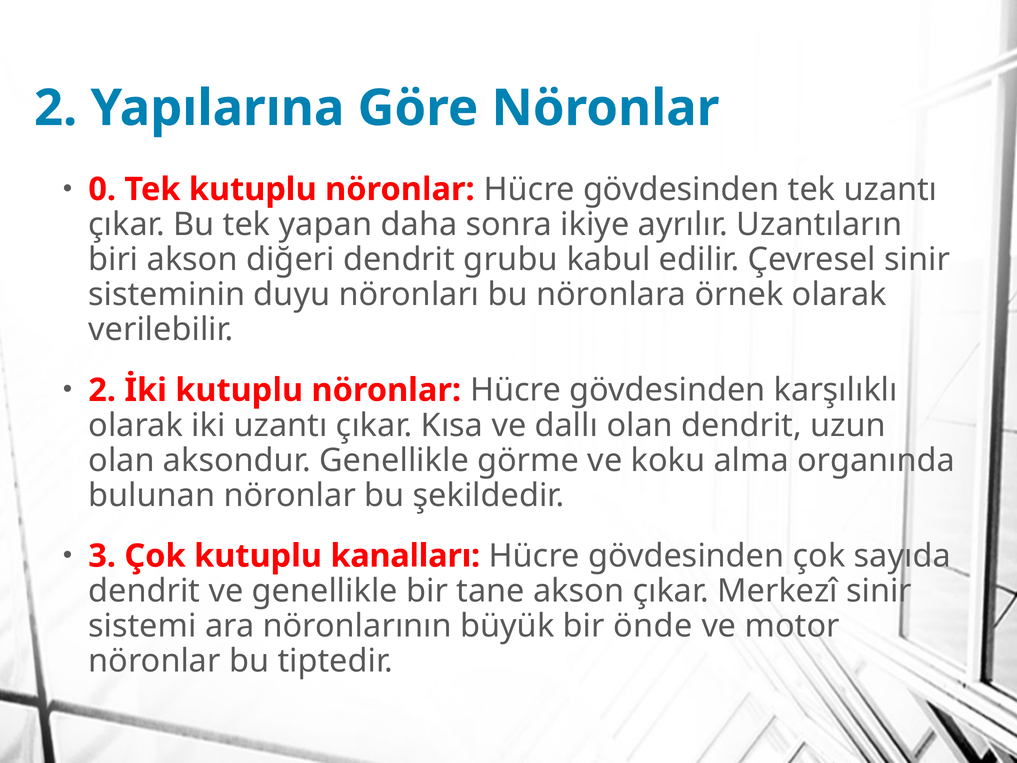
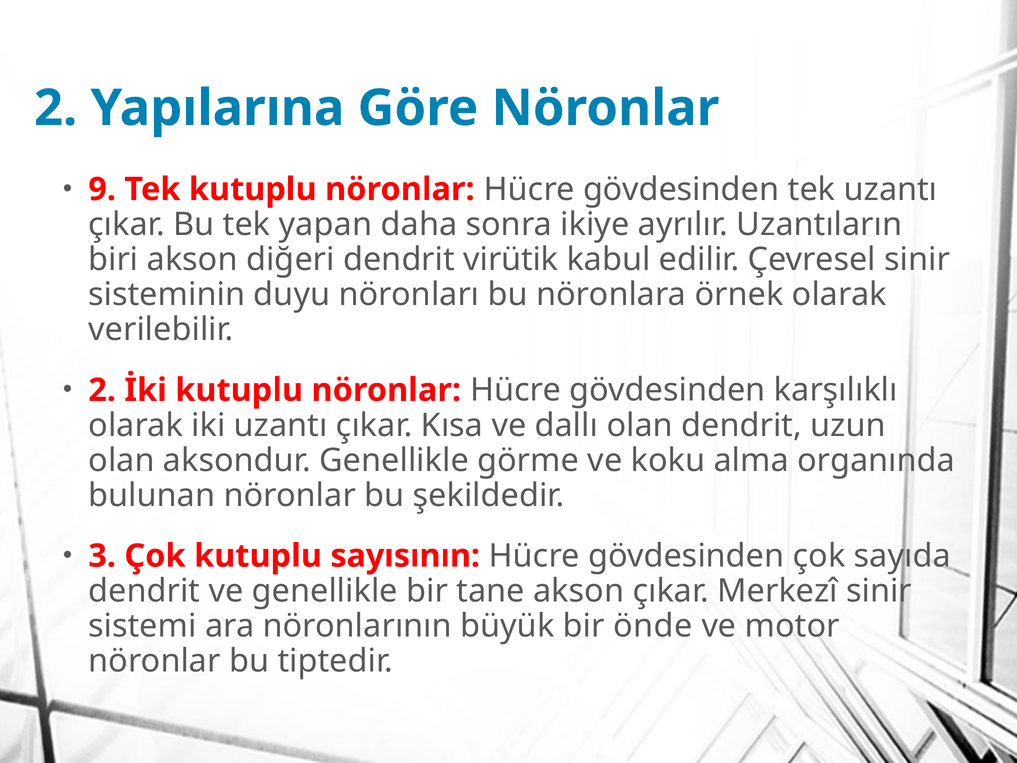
0: 0 -> 9 (102, 189)
grubu: grubu -> virütik (511, 259)
kanalları: kanalları -> sayısının (405, 556)
